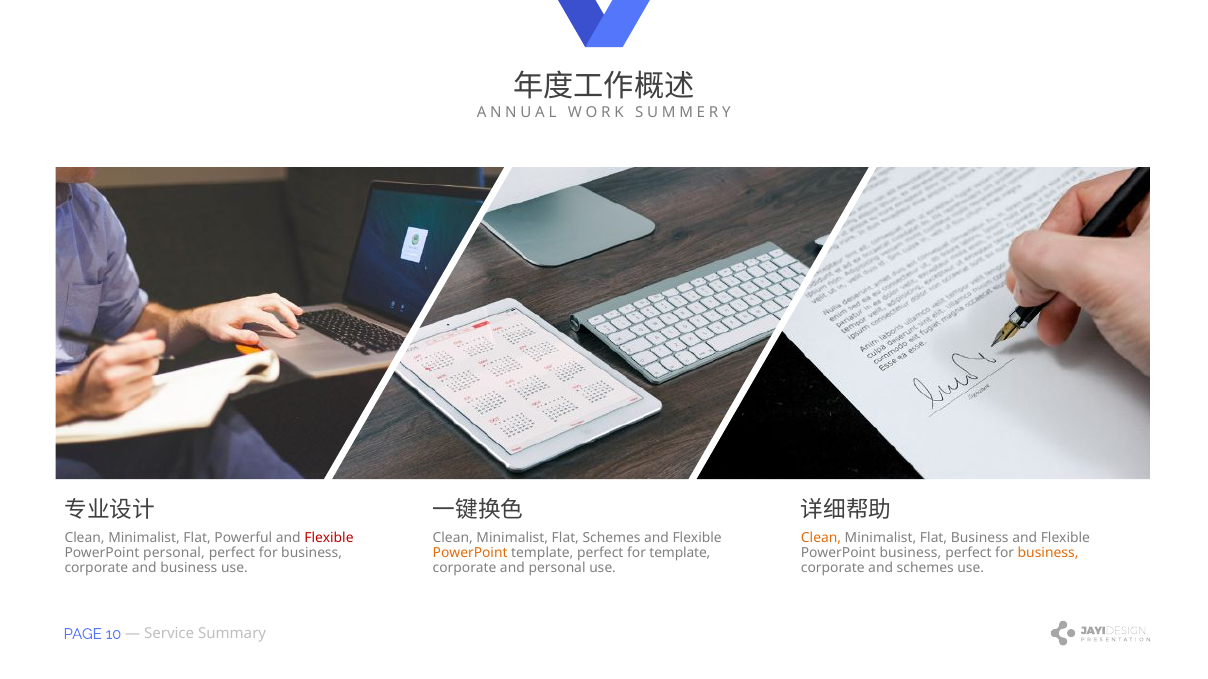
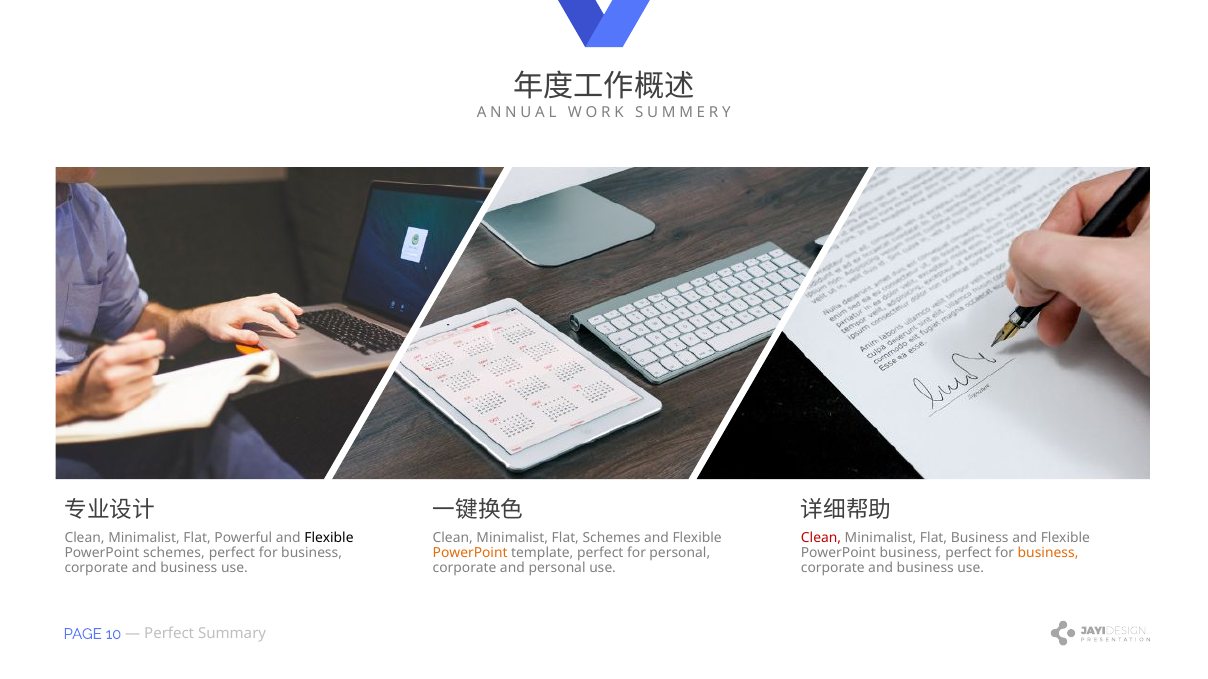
Flexible colour: red -> black (329, 538)
Clean colour: orange -> red (821, 538)
PowerPoint personal: personal -> schemes (174, 553)
for template: template -> personal (680, 553)
schemes: schemes -> business (925, 568)
Service: Service -> Perfect (169, 634)
